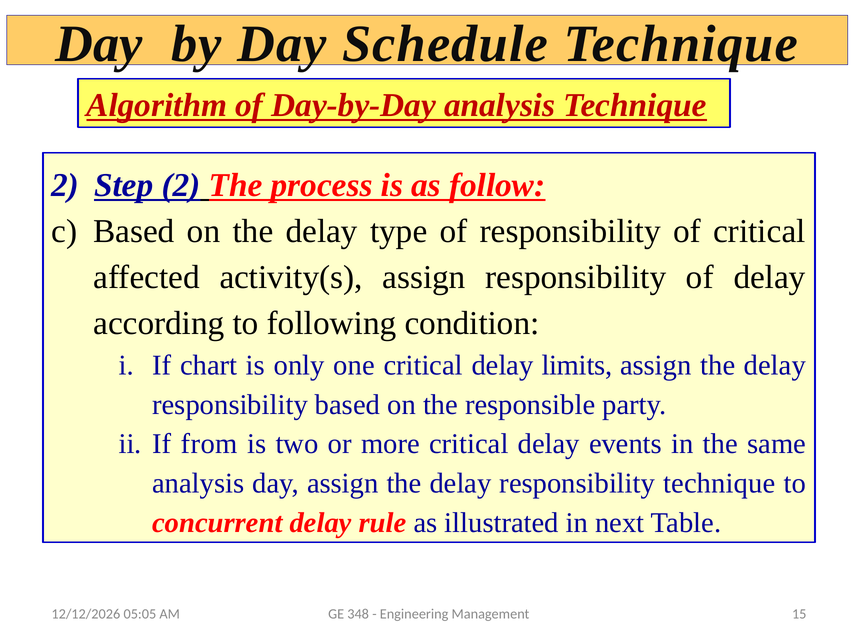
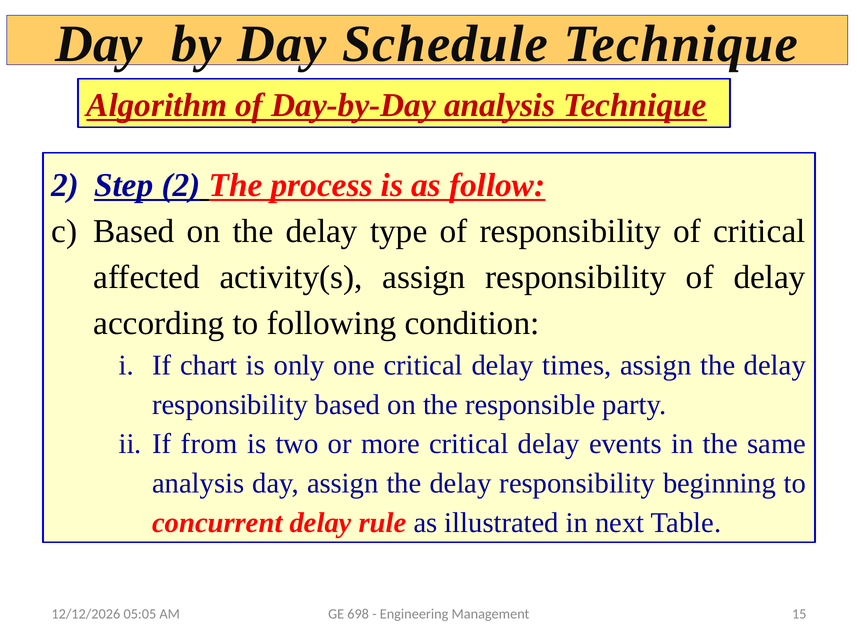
limits: limits -> times (577, 365)
responsibility technique: technique -> beginning (720, 484)
348: 348 -> 698 (358, 614)
